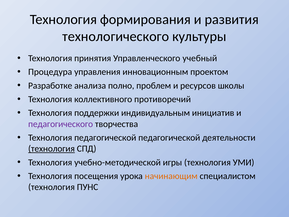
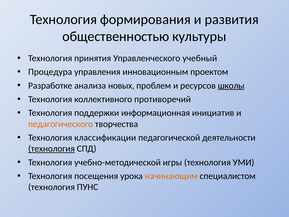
технологического: технологического -> общественностью (116, 36)
полно: полно -> новых (121, 85)
школы underline: none -> present (231, 85)
индивидуальным: индивидуальным -> информационная (156, 113)
педагогического colour: purple -> orange (61, 124)
Технология педагогической: педагогической -> классификации (105, 137)
